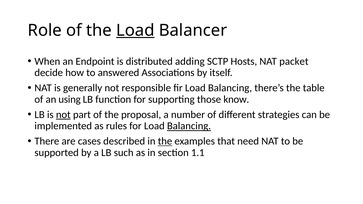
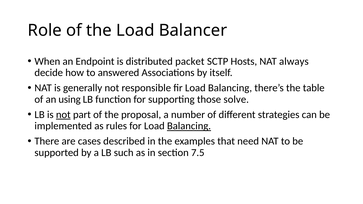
Load underline: present -> none (135, 30)
adding: adding -> packet (190, 61)
packet: packet -> always (294, 61)
know: know -> solve (236, 99)
the underline: present -> none (165, 141)
1.1: 1.1 -> 7.5 (198, 153)
